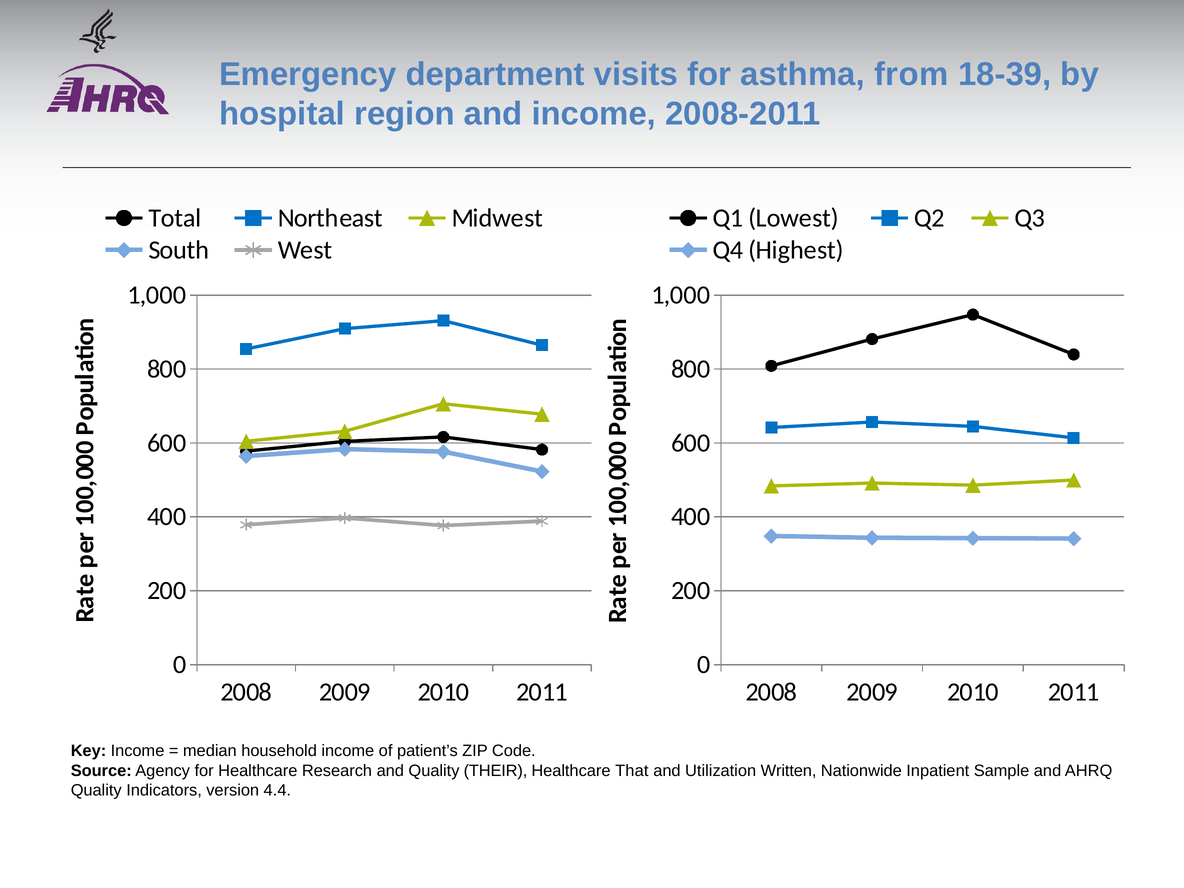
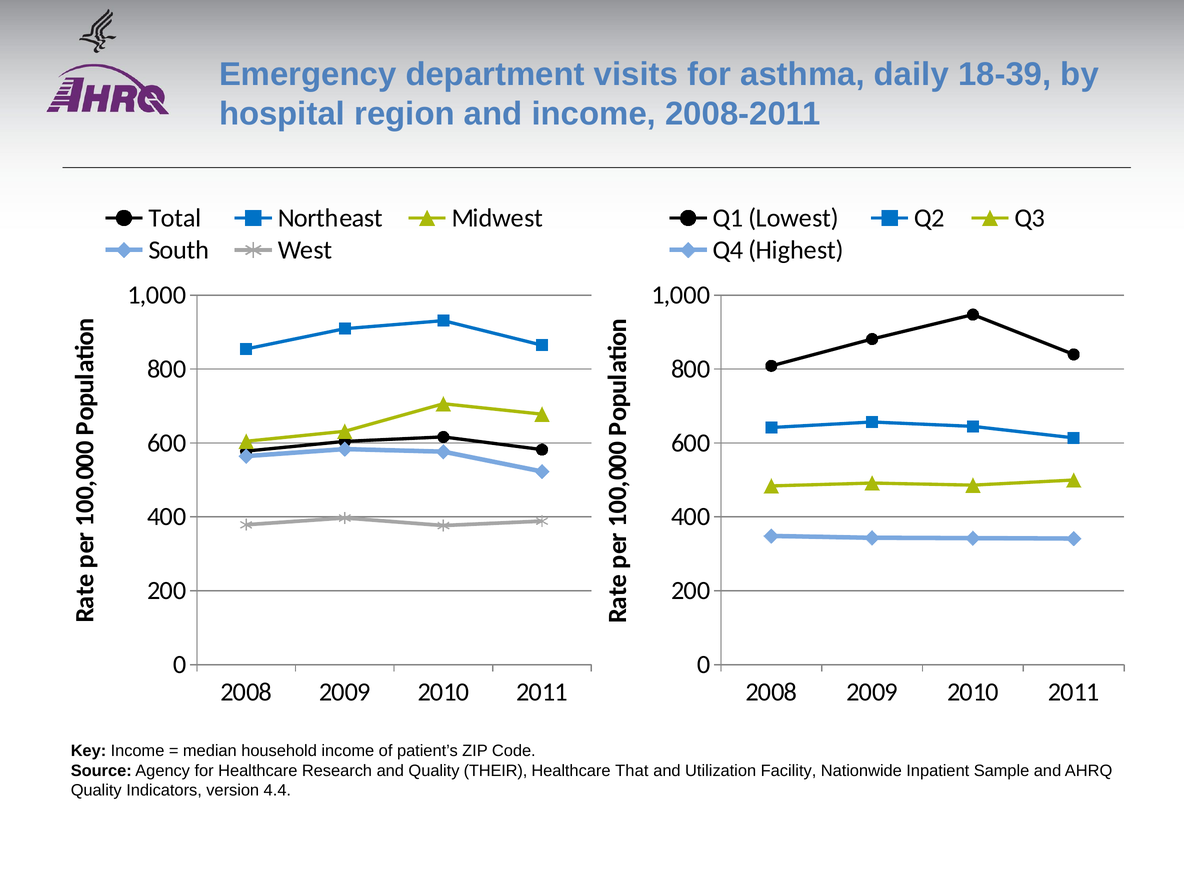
from: from -> daily (911, 74)
Written: Written -> Facility (789, 771)
